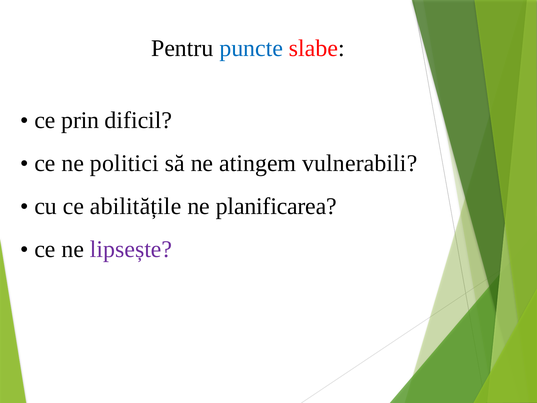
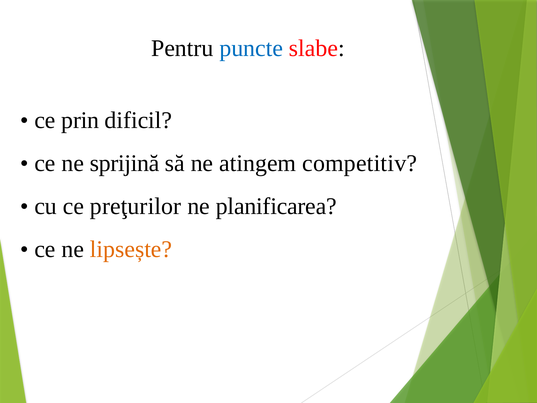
politici: politici -> sprijină (125, 163)
vulnerabili: vulnerabili -> competitiv (360, 163)
abilitățile: abilitățile -> preţurilor (136, 206)
lipsește colour: purple -> orange (131, 249)
